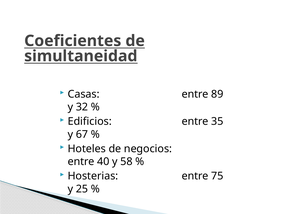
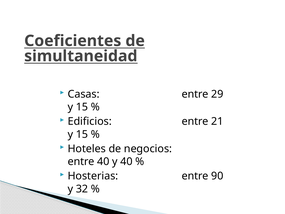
89: 89 -> 29 (217, 94)
32: 32 -> 15 (82, 107)
35: 35 -> 21 (217, 121)
67: 67 -> 15 (82, 134)
y 58: 58 -> 40 (126, 161)
75: 75 -> 90 (217, 176)
25: 25 -> 32 (82, 189)
